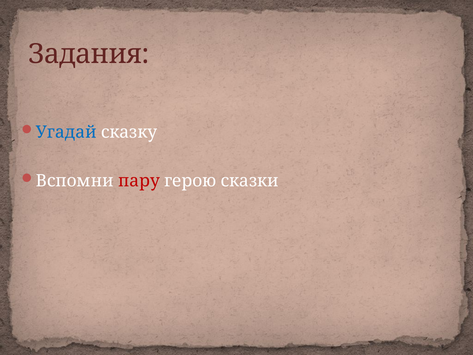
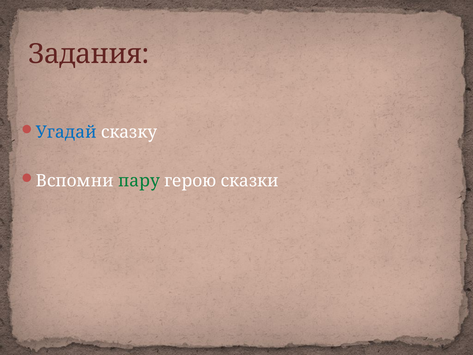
пару colour: red -> green (139, 181)
